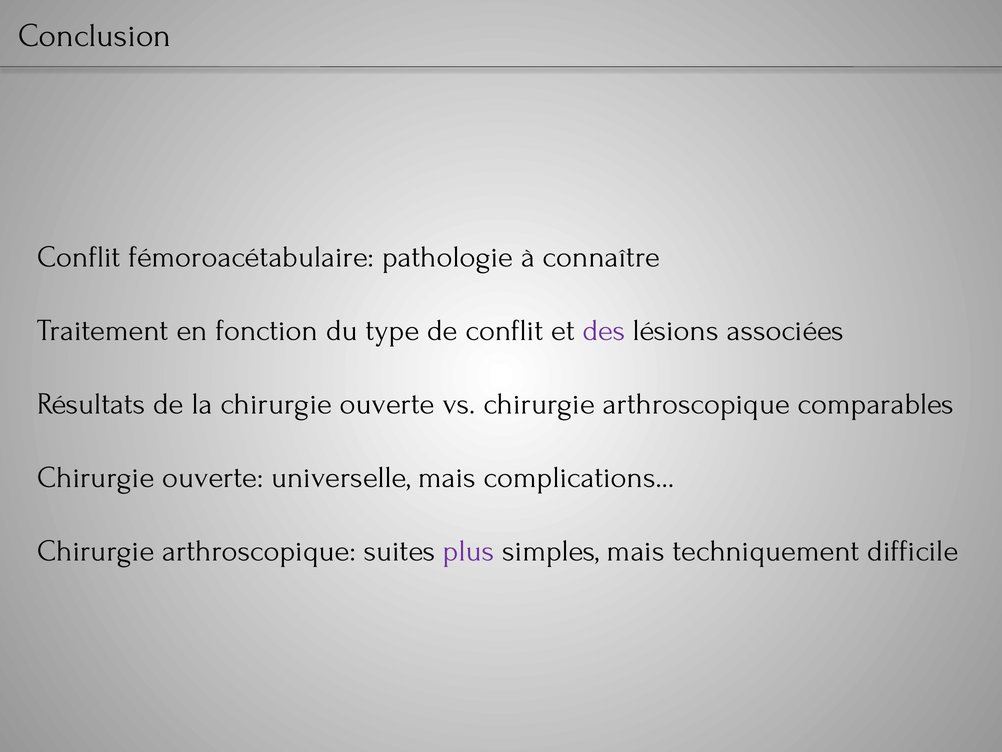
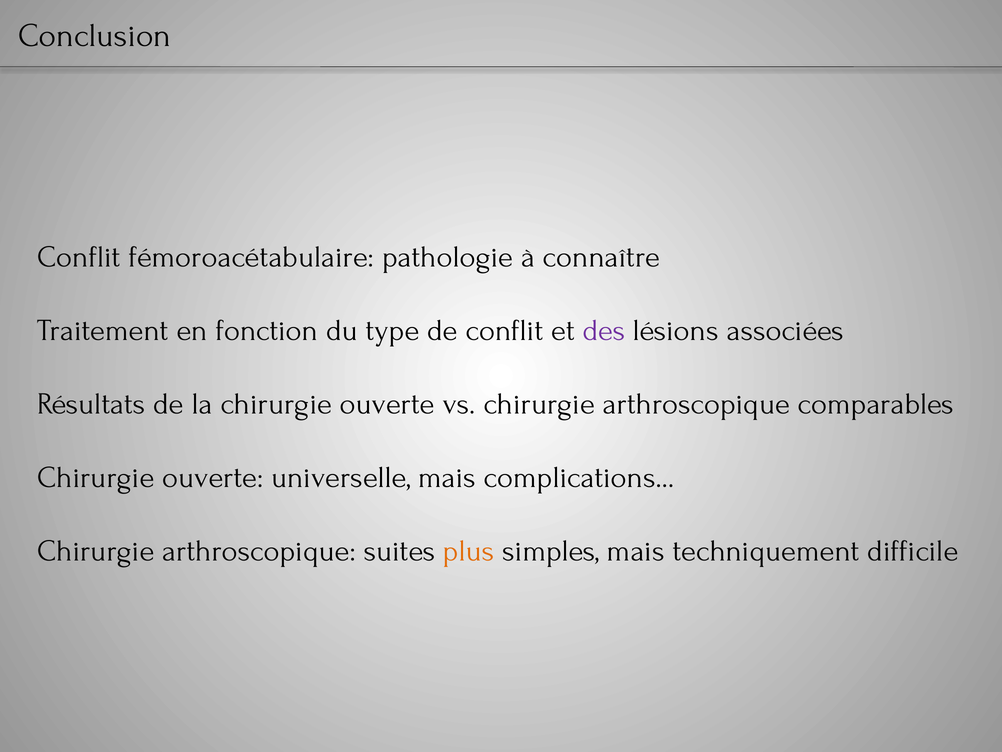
plus colour: purple -> orange (469, 550)
